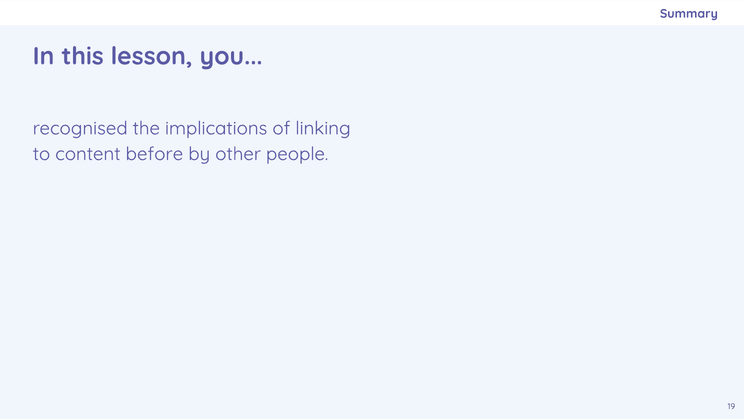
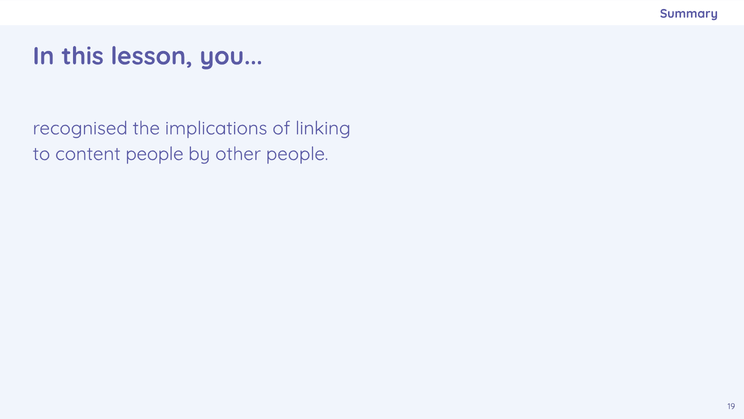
content before: before -> people (155, 154)
